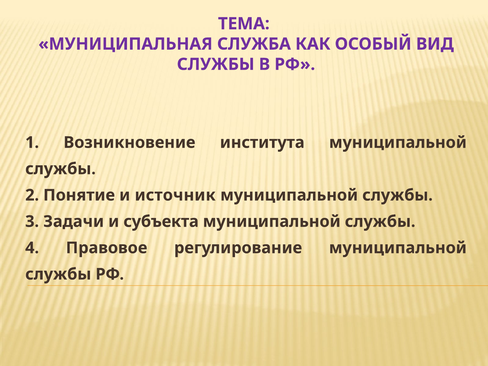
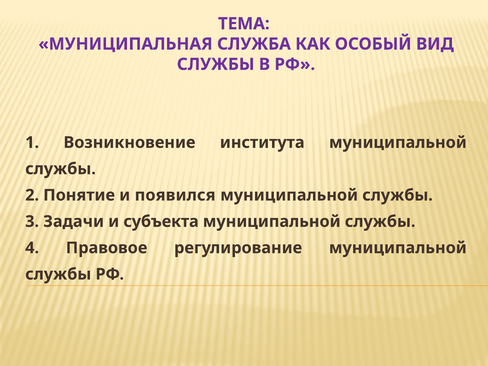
источник: источник -> появился (175, 195)
